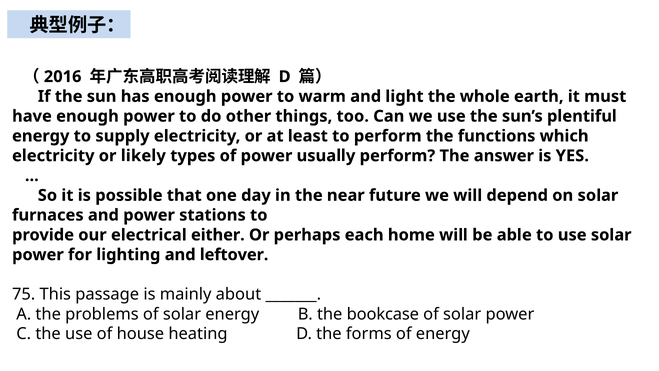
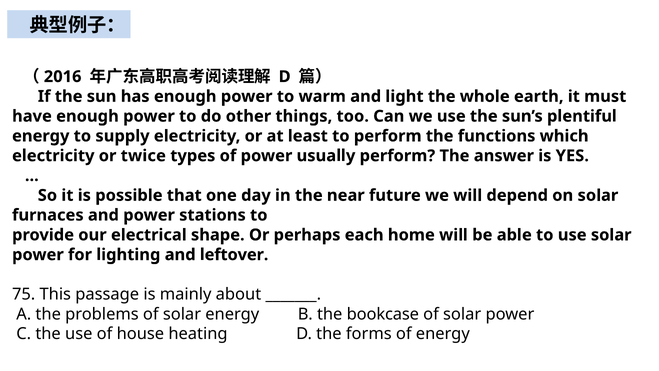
likely: likely -> twice (143, 156)
either: either -> shape (218, 235)
